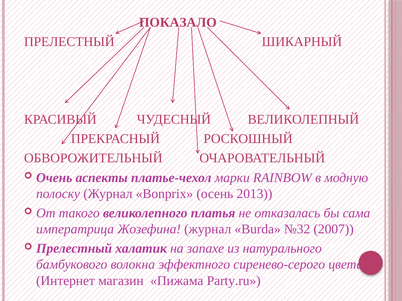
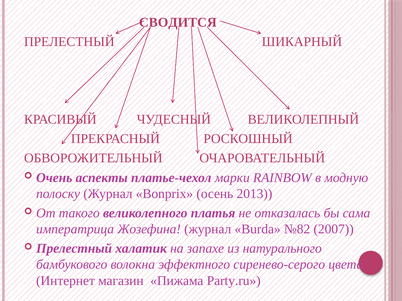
ПОКАЗАЛО: ПОКАЗАЛО -> СВОДИТСЯ (178, 22)
№32: №32 -> №82 (297, 229)
